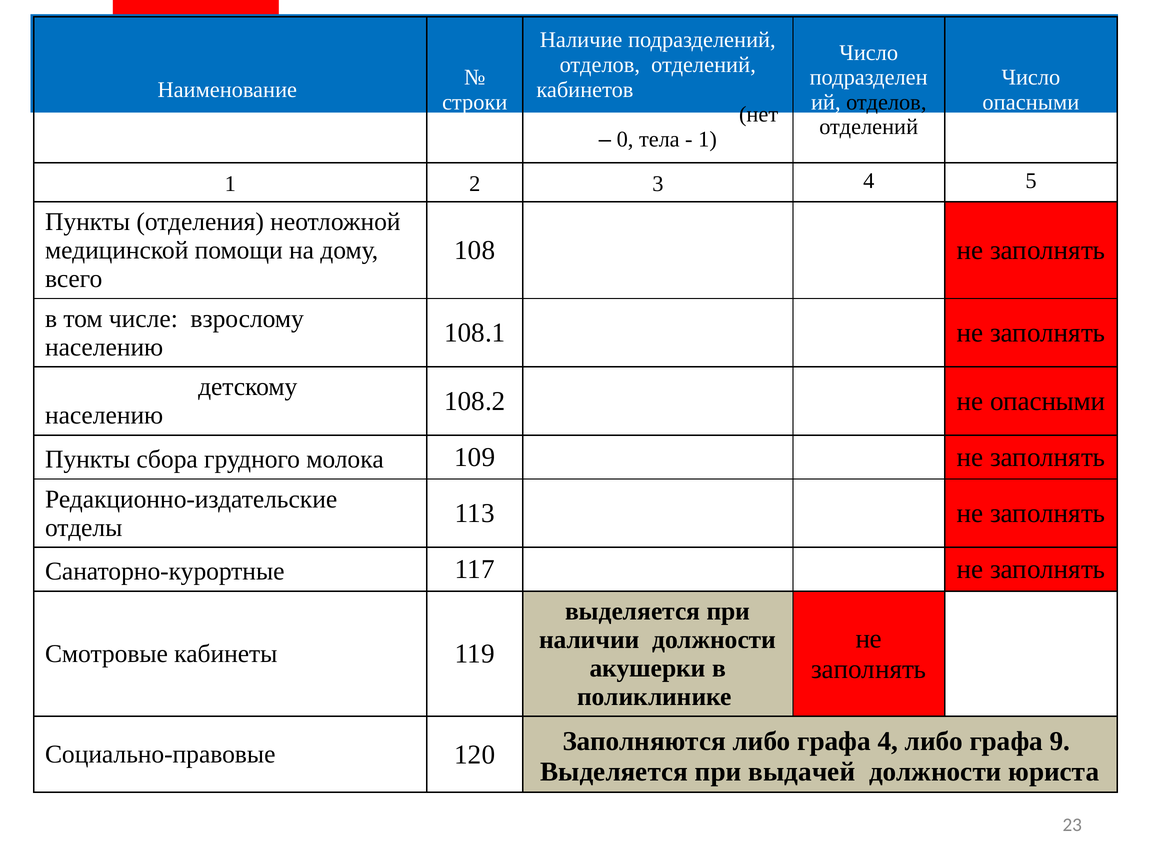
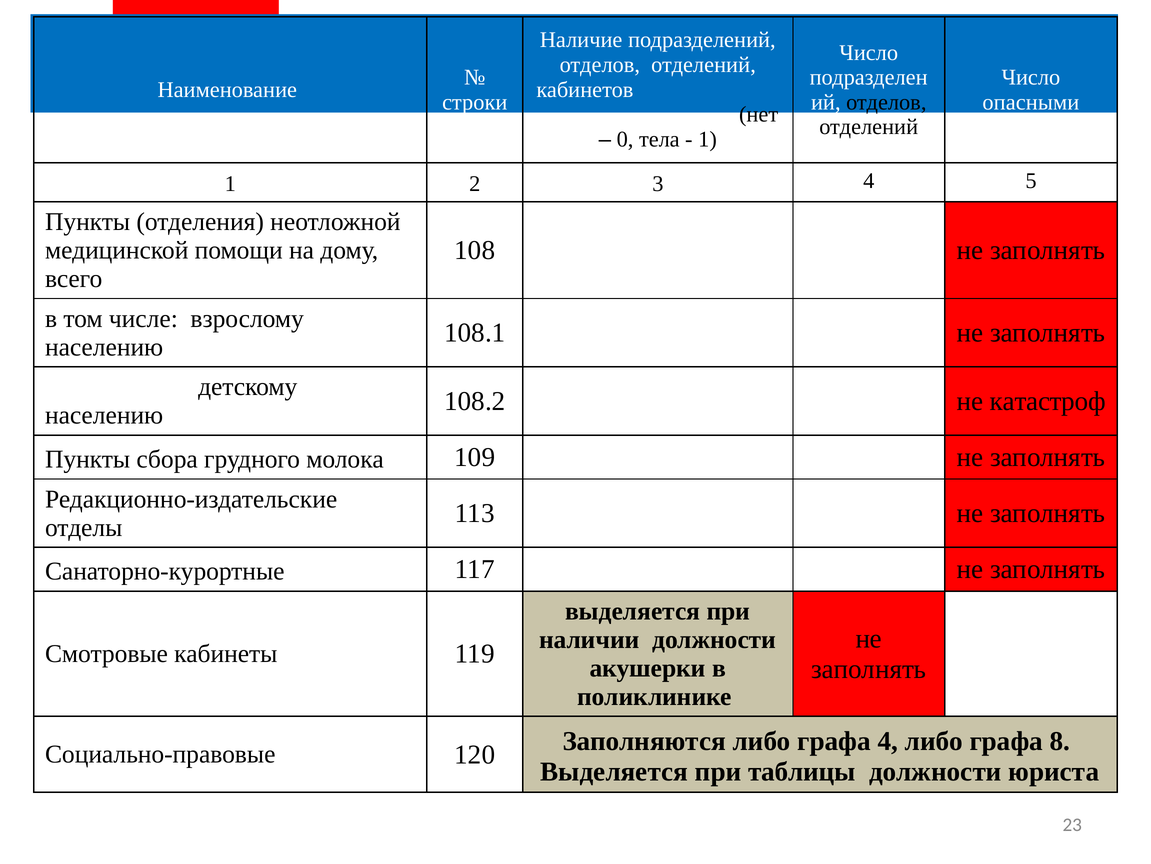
не опасными: опасными -> катастроф (1048, 401)
9: 9 -> 8 (1060, 741)
выдачей: выдачей -> таблицы (802, 771)
